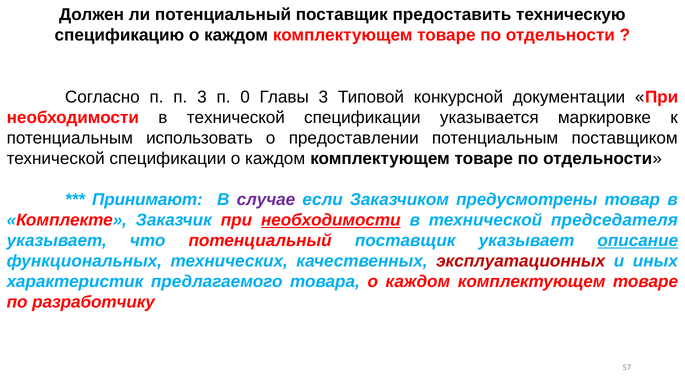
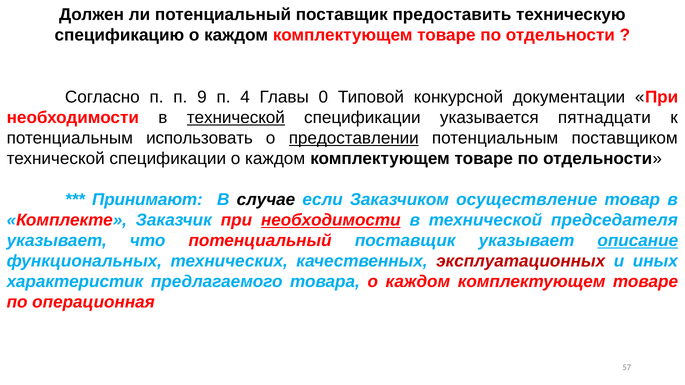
п 3: 3 -> 9 (202, 97)
0: 0 -> 4 (245, 97)
Главы 3: 3 -> 0 (323, 97)
технической underline: none -> present (236, 118)
маркировке: маркировке -> пятнадцати (604, 118)
предоставлении underline: none -> present (354, 138)
случае colour: purple -> black (266, 200)
предусмотрены: предусмотрены -> осуществление (527, 200)
разработчику: разработчику -> операционная (94, 303)
